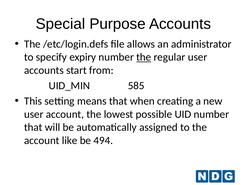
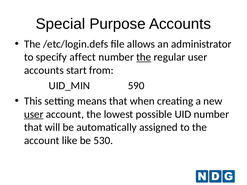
expiry: expiry -> affect (83, 57)
585: 585 -> 590 (136, 86)
user underline: none -> present (34, 114)
494: 494 -> 530 (103, 141)
